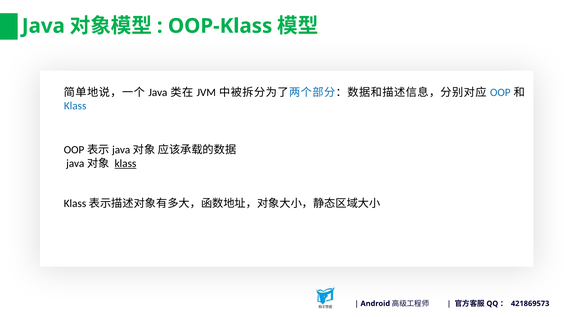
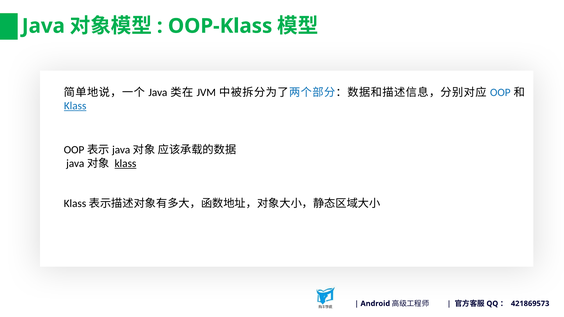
Klass underline: none -> present (75, 106)
